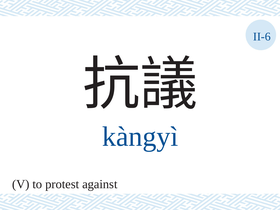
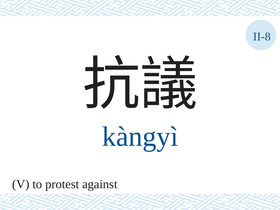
II-6: II-6 -> II-8 (262, 37)
